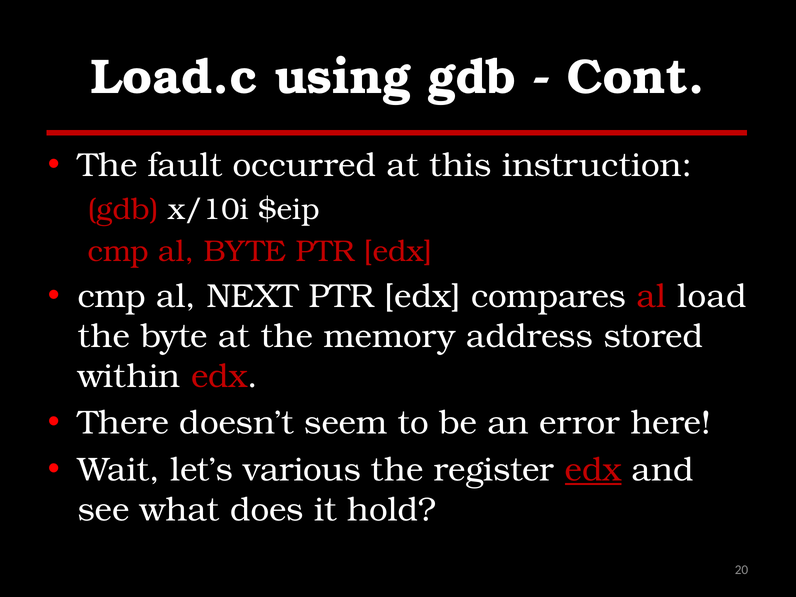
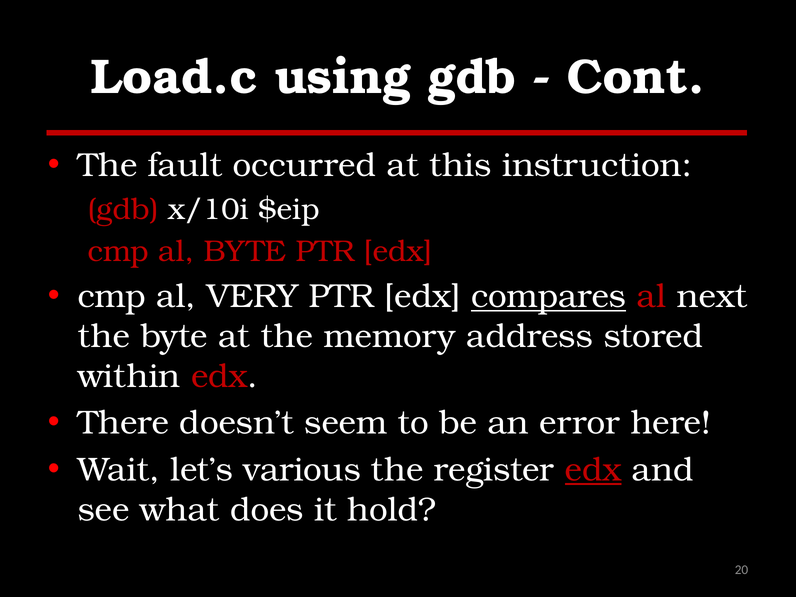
NEXT: NEXT -> VERY (252, 296)
compares underline: none -> present (549, 296)
load: load -> next (712, 296)
